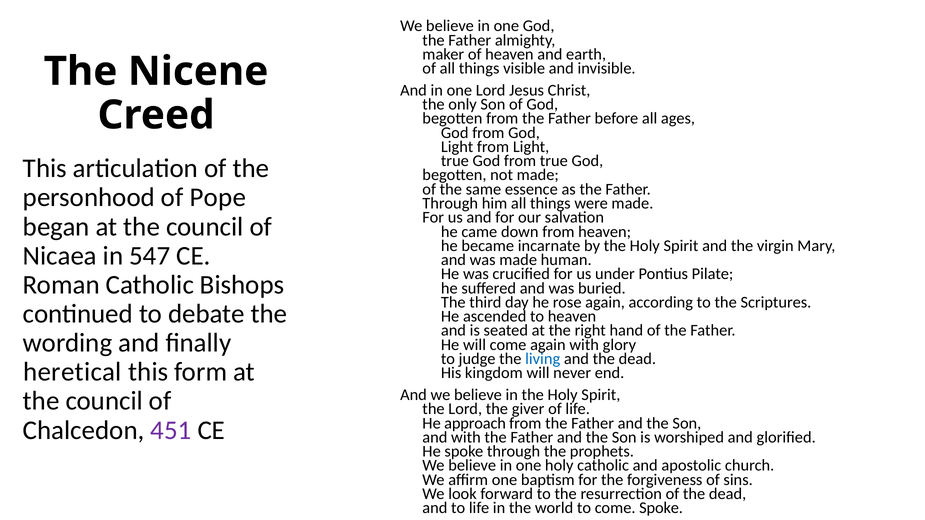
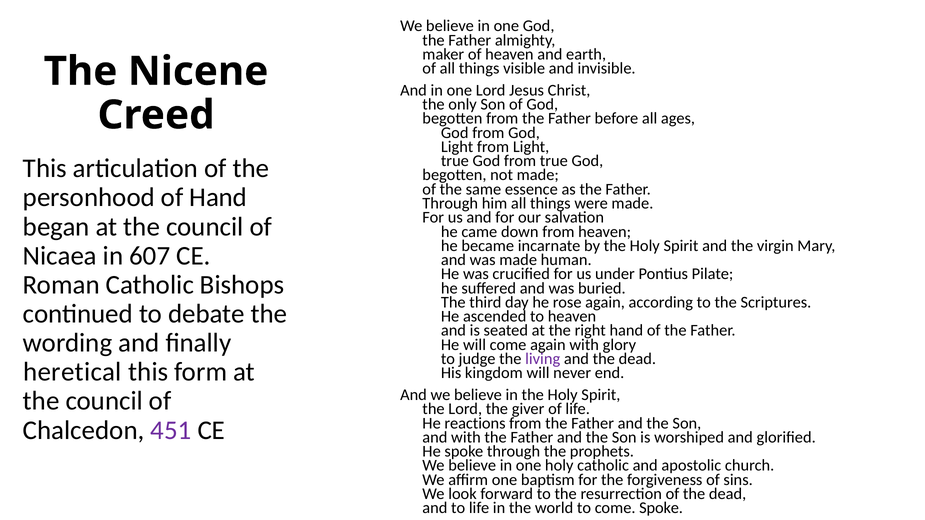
of Pope: Pope -> Hand (218, 198)
547: 547 -> 607 (150, 256)
living colour: blue -> purple (543, 359)
approach: approach -> reactions (475, 423)
